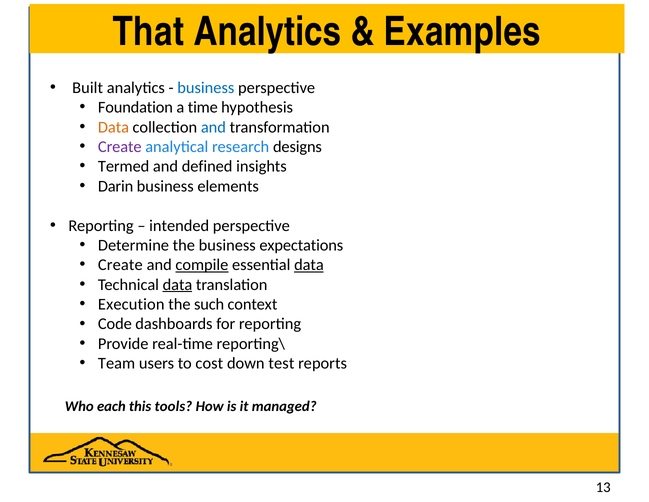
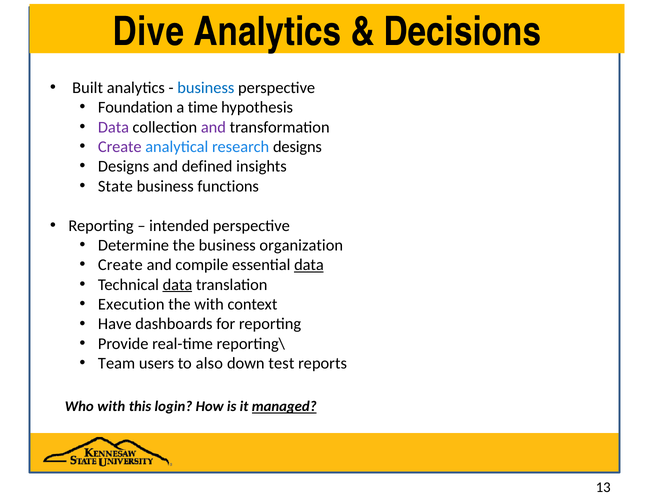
That: That -> Dive (148, 32)
Examples: Examples -> Decisions (462, 32)
Data colour: orange -> purple (114, 127)
and colour: blue -> purple (213, 127)
Termed: Termed -> Designs (124, 166)
Darin: Darin -> State (115, 186)
elements: elements -> functions (228, 186)
expectations: expectations -> organization (301, 245)
compile underline: present -> none (202, 265)
the such: such -> with (209, 304)
Code: Code -> Have (115, 324)
cost: cost -> also (209, 363)
Who each: each -> with (111, 406)
tools: tools -> login (173, 406)
managed underline: none -> present (284, 406)
